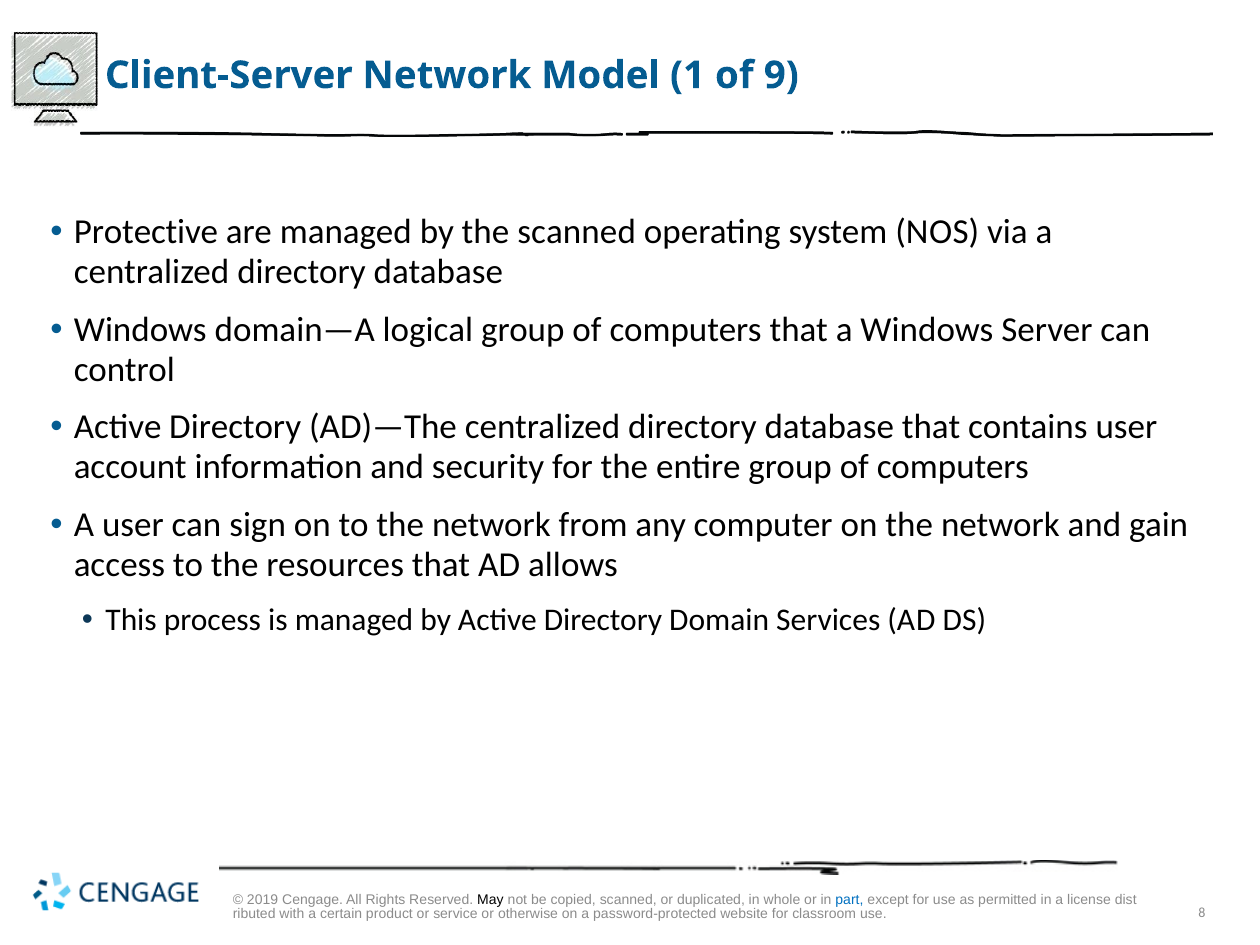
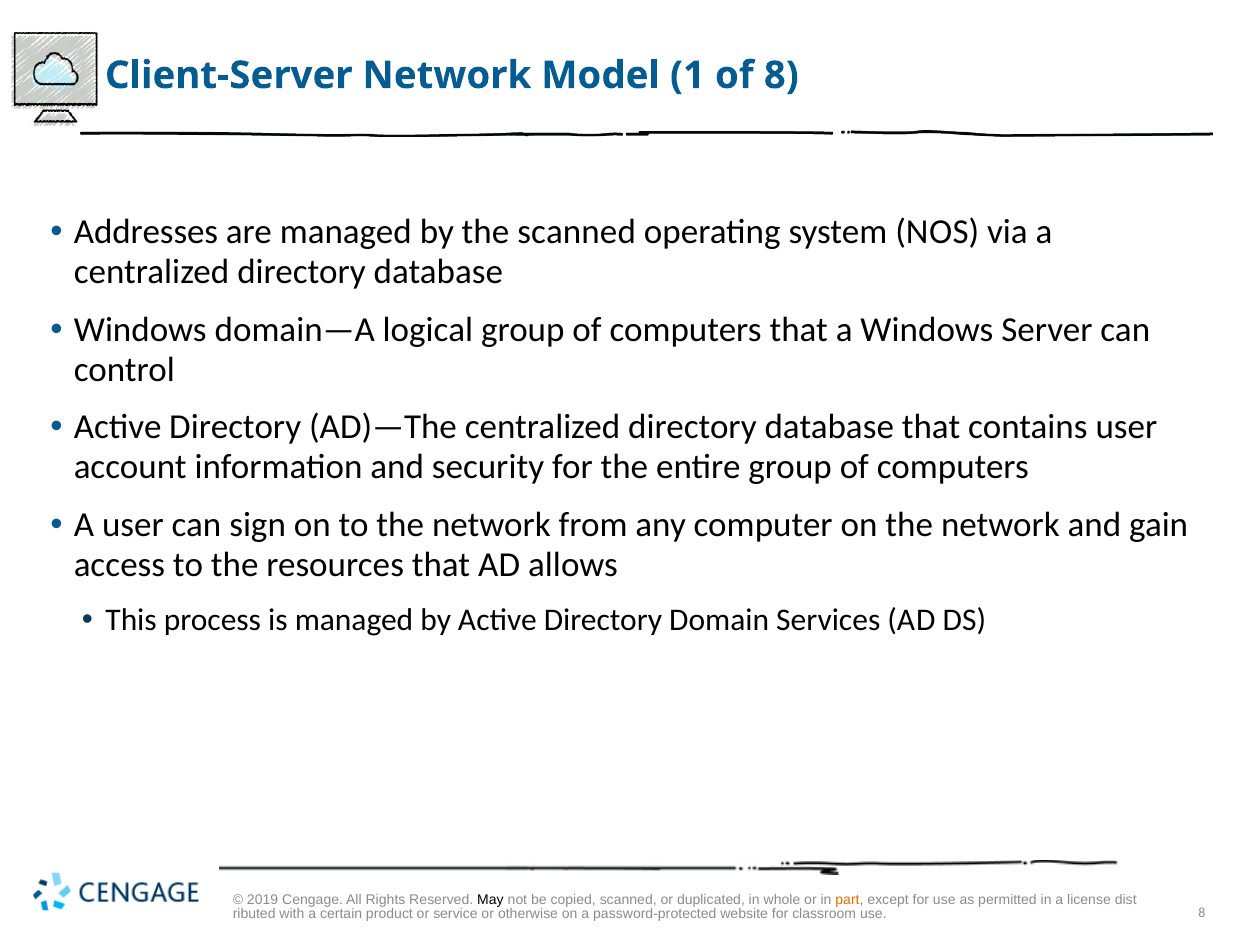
of 9: 9 -> 8 (781, 75)
Protective: Protective -> Addresses (146, 232)
part colour: blue -> orange (849, 900)
